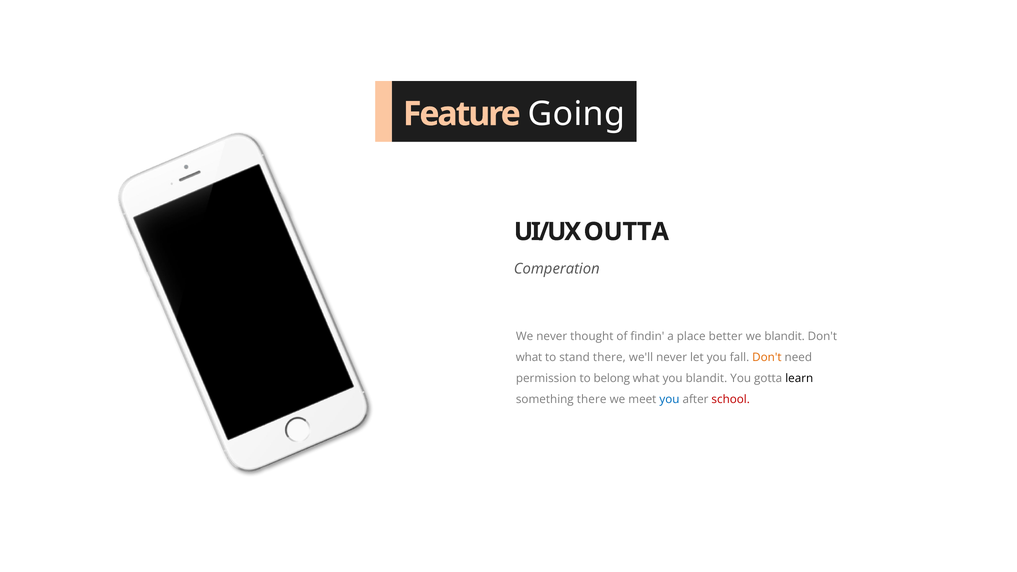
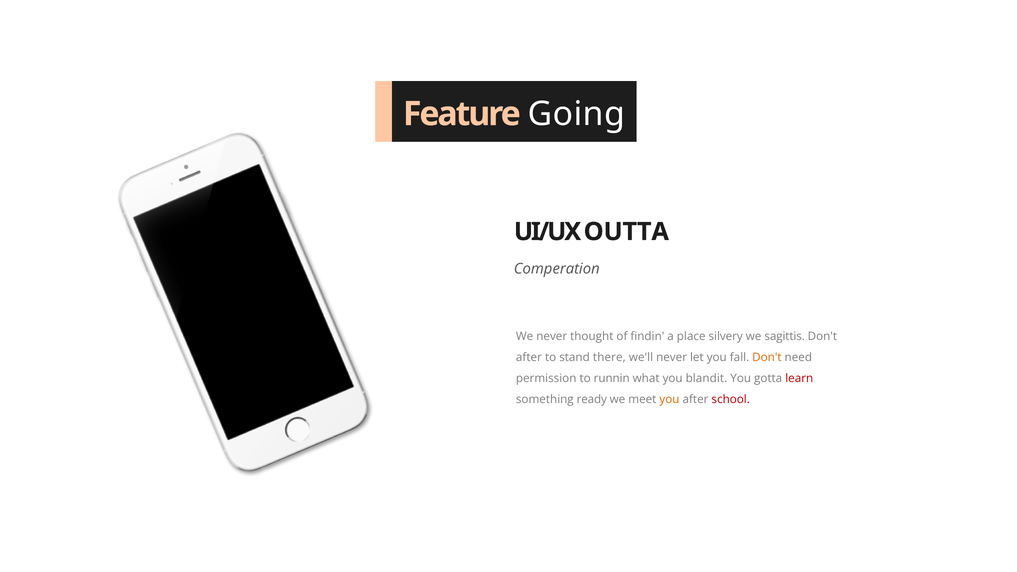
better: better -> silvery (726, 337)
we blandit: blandit -> sagittis (785, 337)
what: what -> after (529, 358)
belong: belong -> runnin (612, 379)
learn colour: black -> red (799, 379)
something there: there -> ready (592, 400)
you colour: blue -> orange (669, 400)
